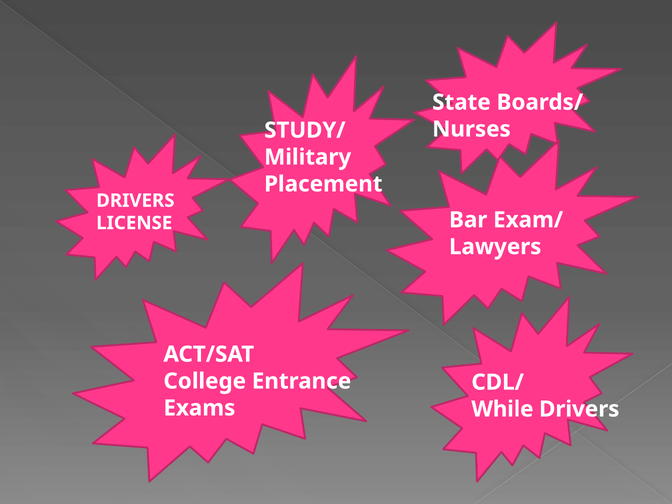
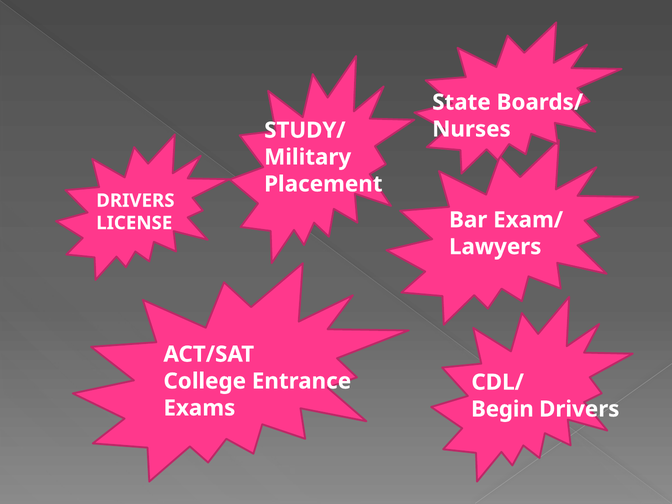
While: While -> Begin (502, 409)
